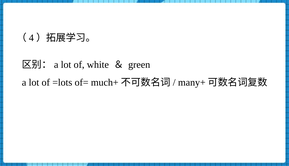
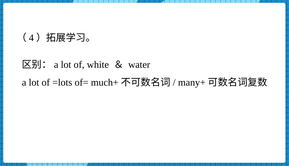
green: green -> water (139, 65)
